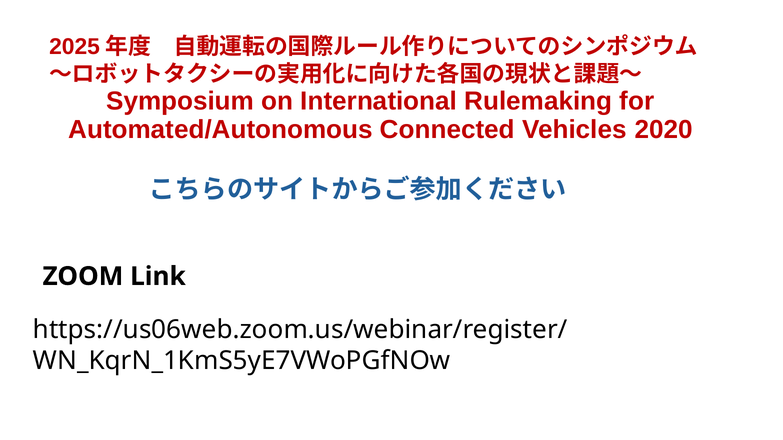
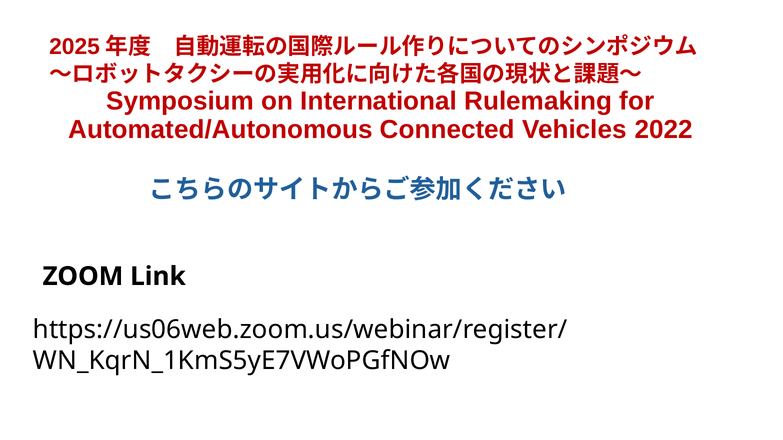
2020: 2020 -> 2022 (664, 130)
